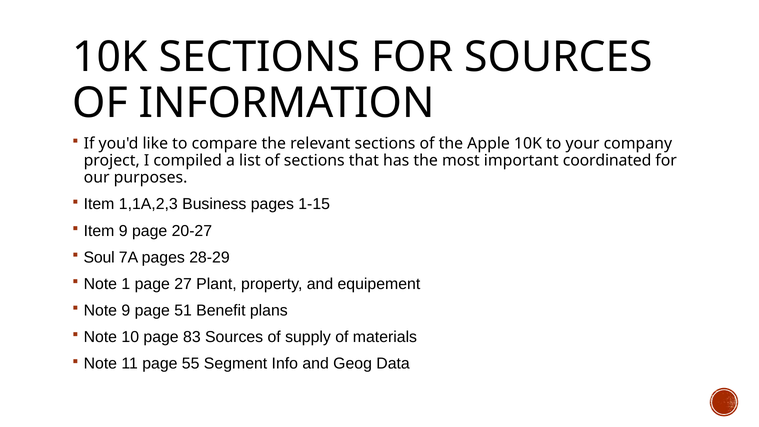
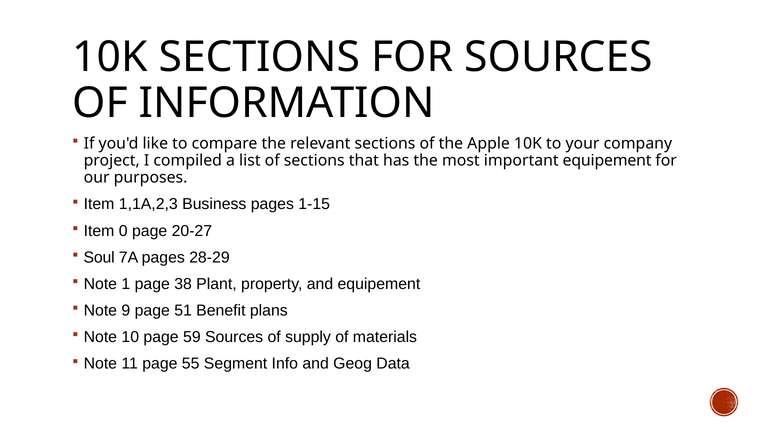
important coordinated: coordinated -> equipement (607, 160)
Item 9: 9 -> 0 (123, 231)
27: 27 -> 38 (183, 284)
83: 83 -> 59 (192, 337)
